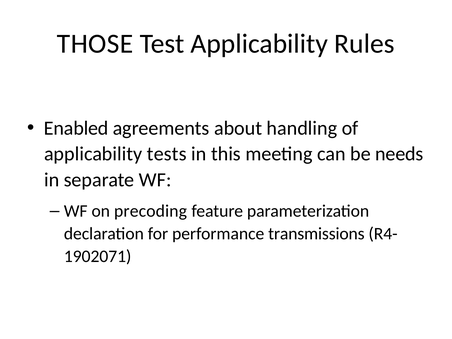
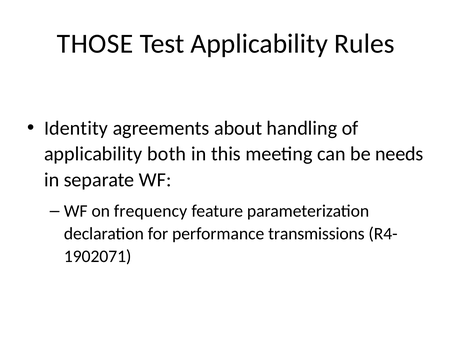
Enabled: Enabled -> Identity (76, 128)
tests: tests -> both (167, 154)
precoding: precoding -> frequency (151, 211)
